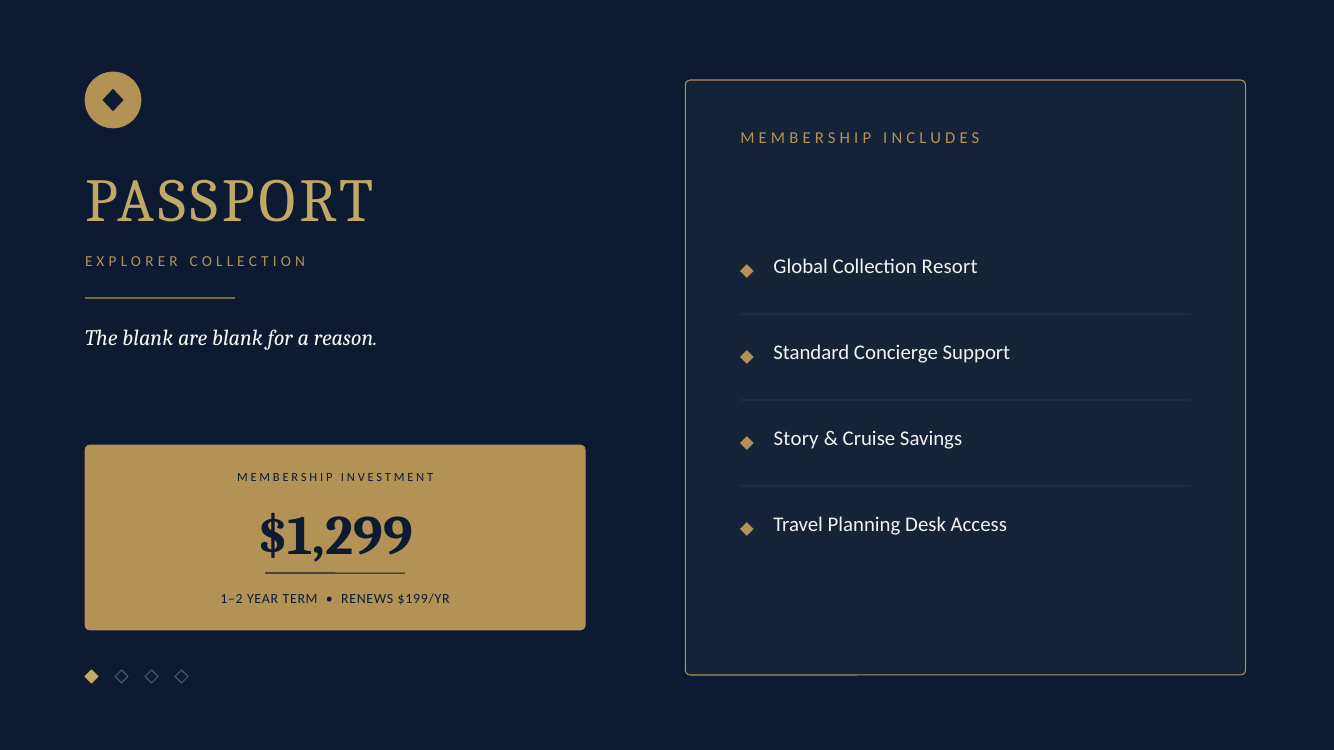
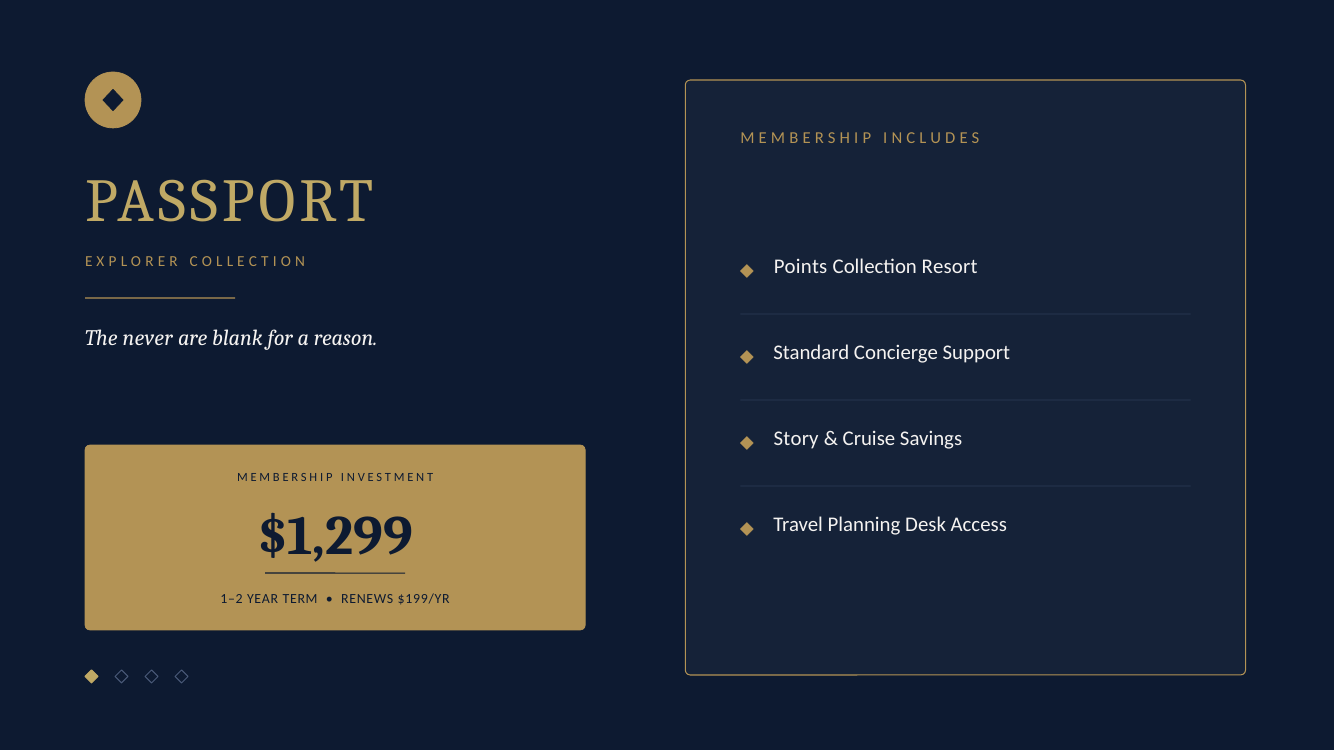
Global: Global -> Points (801, 267)
The blank: blank -> never (148, 338)
